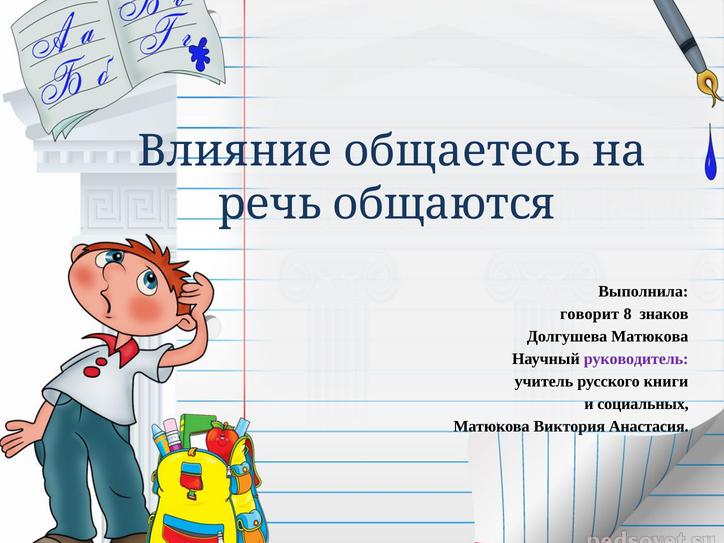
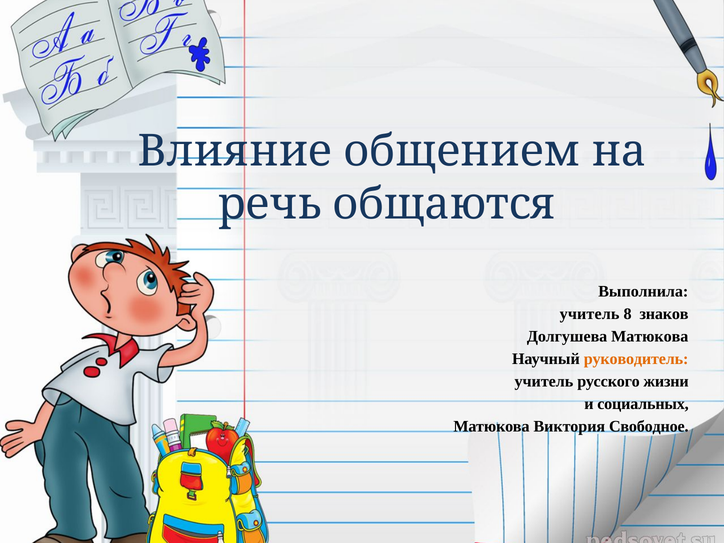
общаетесь: общаетесь -> общением (462, 151)
говорит: говорит -> учитель (590, 314)
руководитель colour: purple -> orange (636, 359)
книги: книги -> жизни (666, 382)
Анастасия: Анастасия -> Свободное (649, 427)
